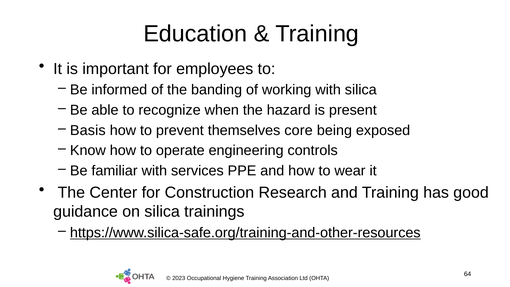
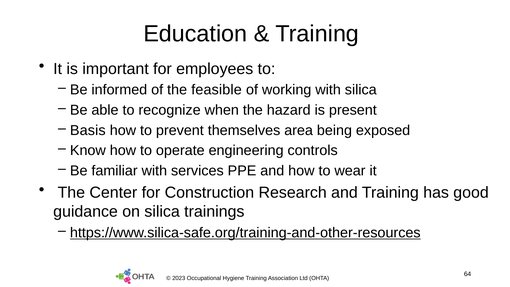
banding: banding -> feasible (217, 90)
core: core -> area (299, 130)
